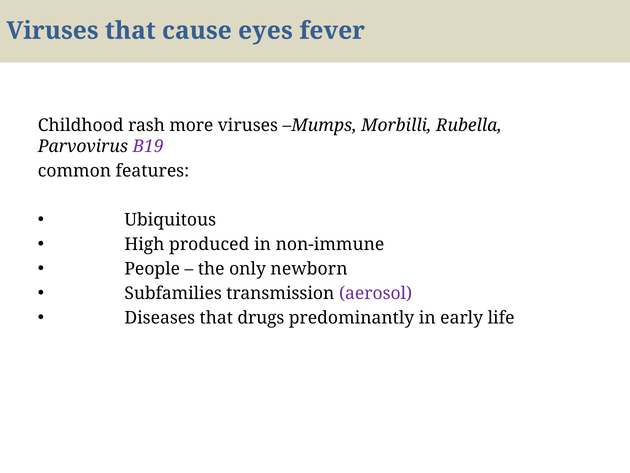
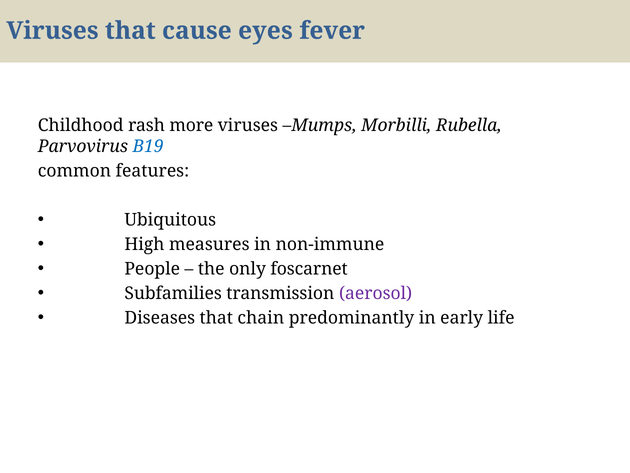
B19 colour: purple -> blue (148, 146)
produced: produced -> measures (209, 244)
newborn: newborn -> foscarnet (309, 269)
drugs: drugs -> chain (261, 318)
